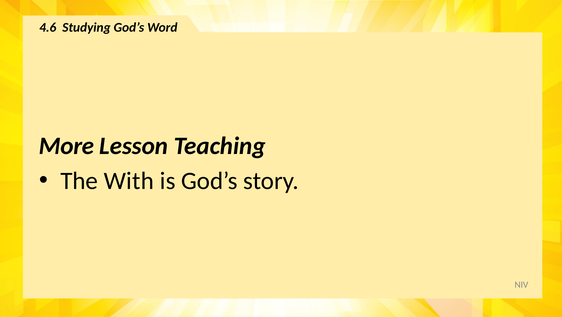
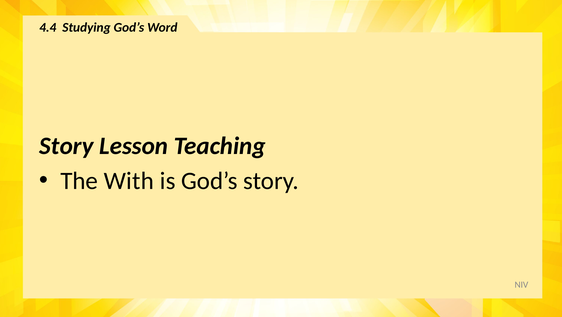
4.6: 4.6 -> 4.4 (48, 27)
More: More -> Story (66, 146)
